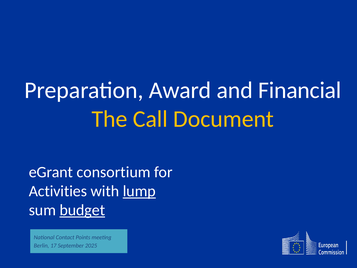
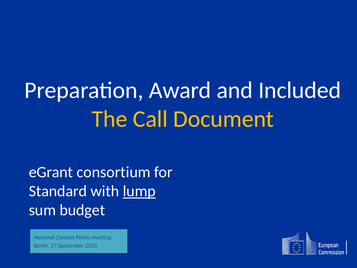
Financial: Financial -> Included (300, 90)
Activities: Activities -> Standard (58, 191)
budget underline: present -> none (82, 210)
